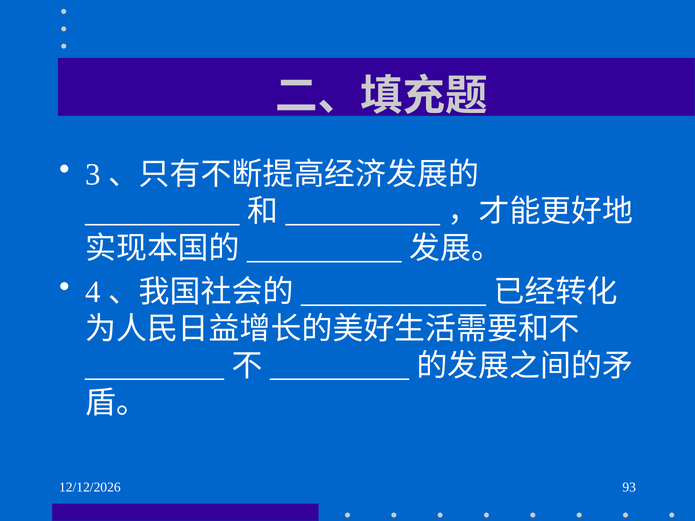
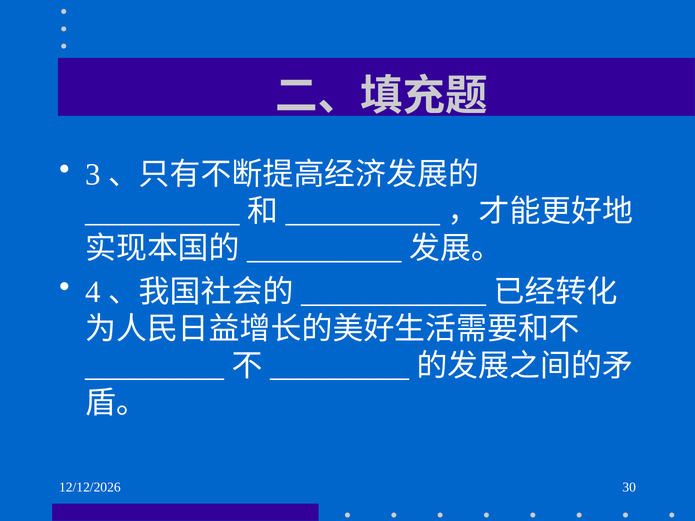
93: 93 -> 30 (629, 487)
